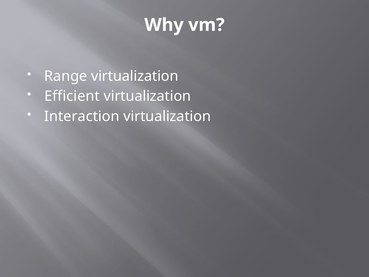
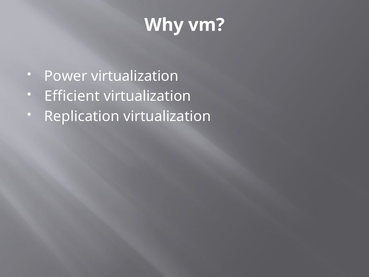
Range: Range -> Power (66, 76)
Interaction: Interaction -> Replication (82, 116)
